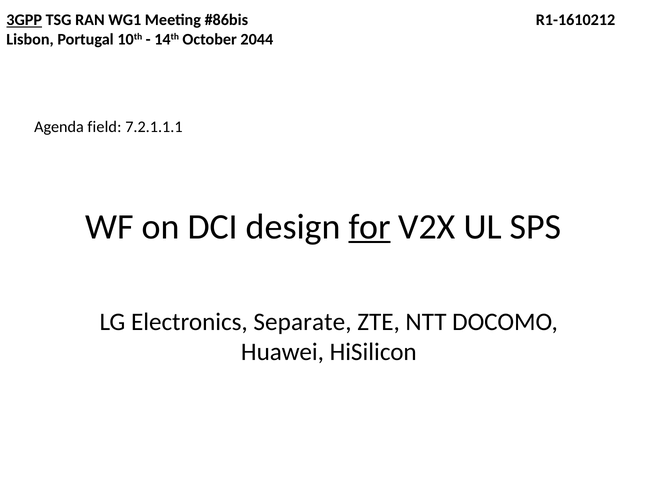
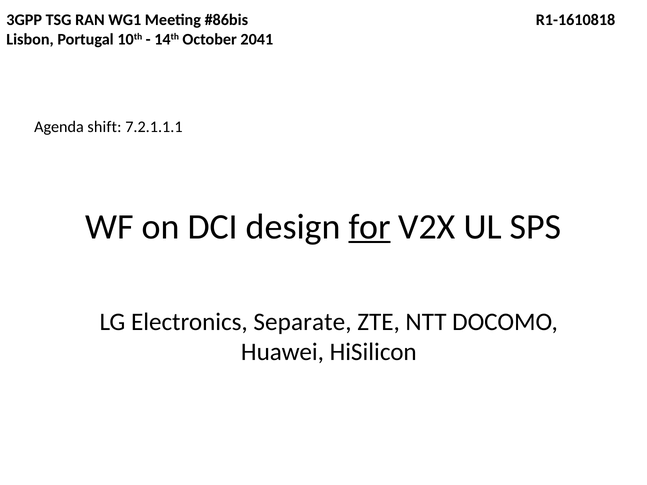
3GPP underline: present -> none (24, 20)
R1-1610212: R1-1610212 -> R1-1610818 (576, 20)
2044: 2044 -> 2041 (257, 39)
field: field -> shift (104, 127)
